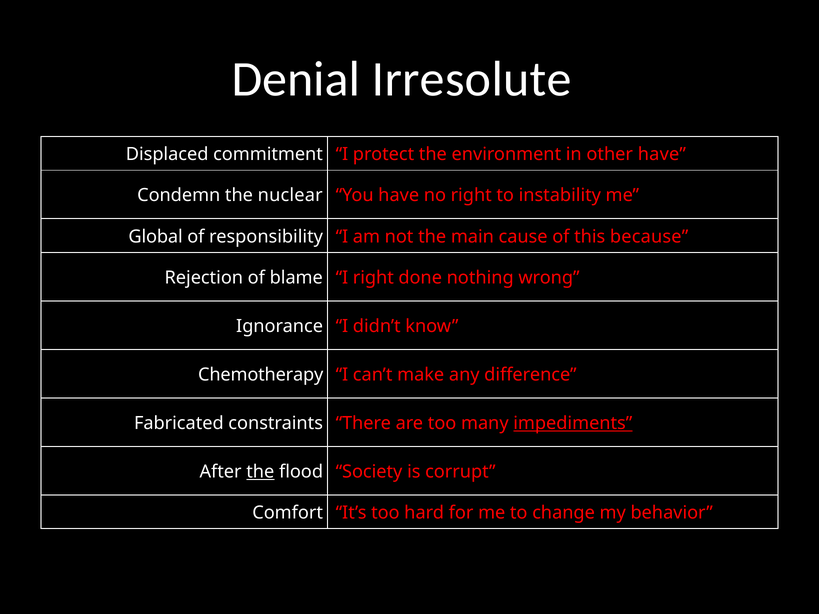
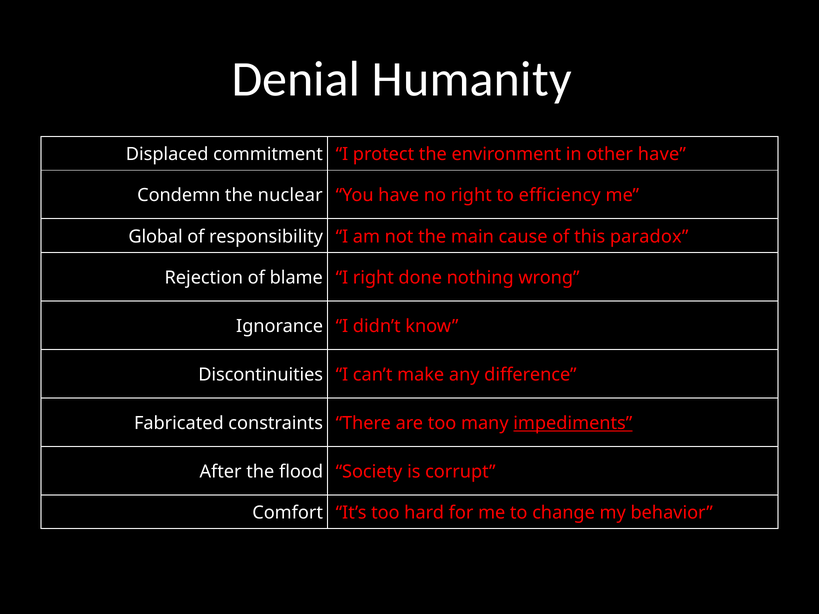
Irresolute: Irresolute -> Humanity (472, 79)
instability: instability -> efficiency (560, 196)
because: because -> paradox (649, 237)
Chemotherapy: Chemotherapy -> Discontinuities (261, 375)
the underline: present -> none (260, 472)
